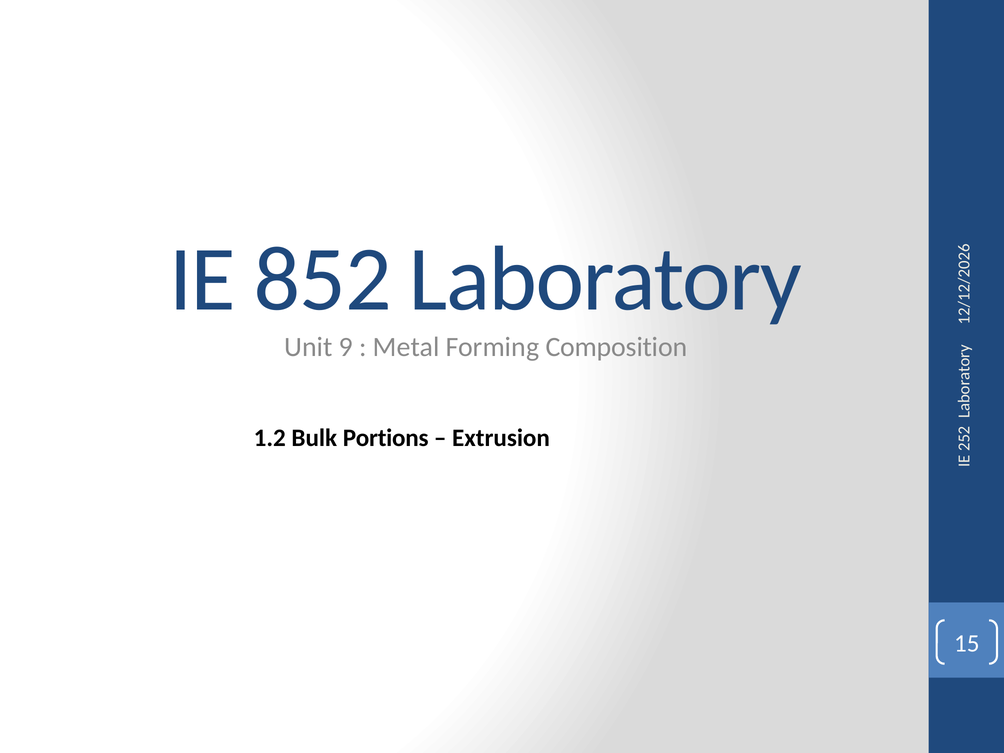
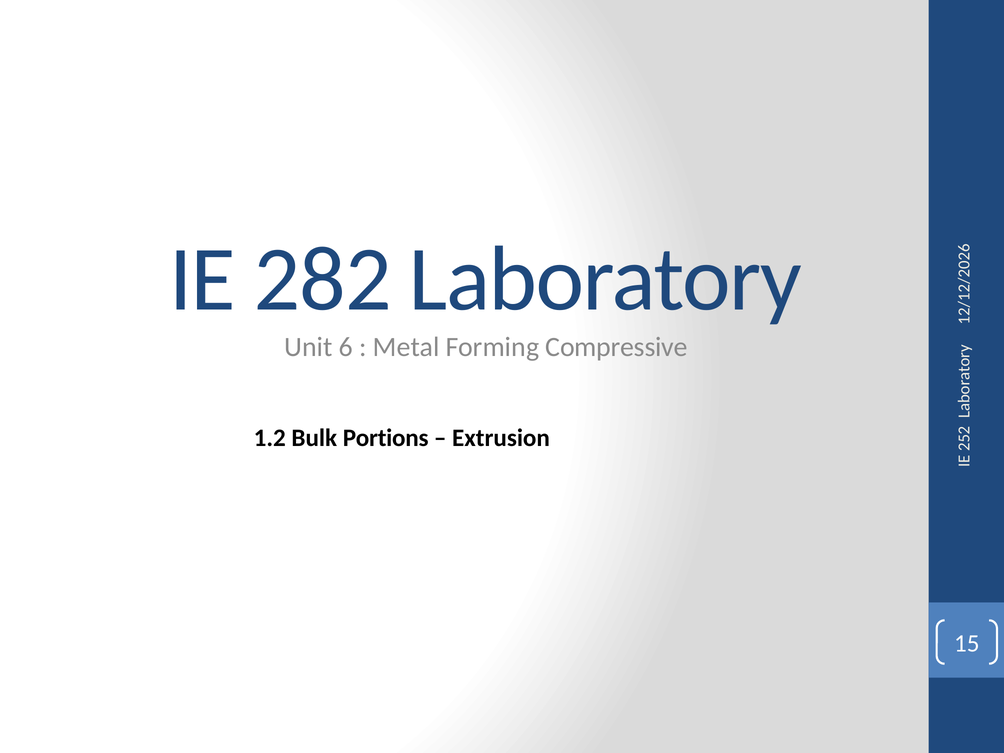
852: 852 -> 282 (323, 279)
Unit 9: 9 -> 6 (346, 347)
Composition: Composition -> Compressive (616, 347)
